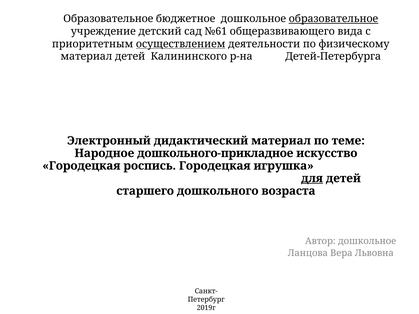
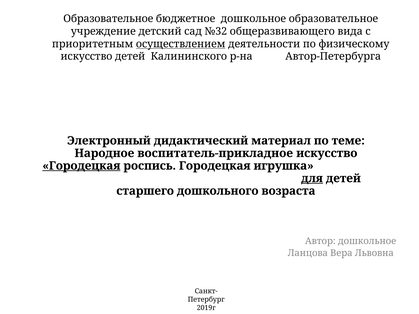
образовательное underline: present -> none (333, 19)
№61: №61 -> №32 (216, 31)
материал: материал -> искусство (86, 57)
Детей-Петербурга: Детей-Петербурга -> Автор-Петербурга (333, 57)
дошкольного-прикладное: дошкольного-прикладное -> воспитатель-прикладное (215, 153)
Городецкая underline: none -> present (81, 166)
